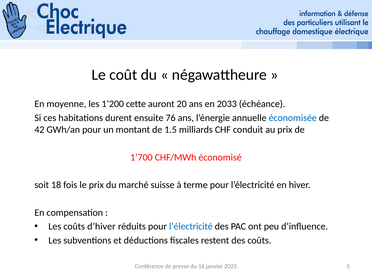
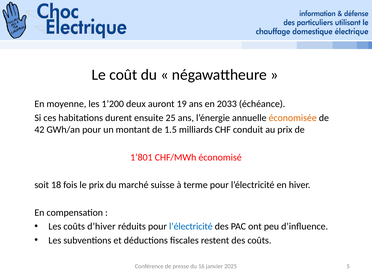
cette: cette -> deux (136, 104)
20: 20 -> 19 (182, 104)
76: 76 -> 25 (171, 118)
économisée colour: blue -> orange (293, 118)
1’700: 1’700 -> 1’801 (141, 157)
